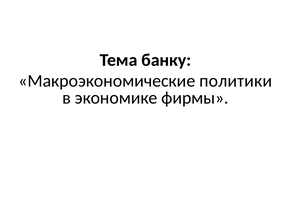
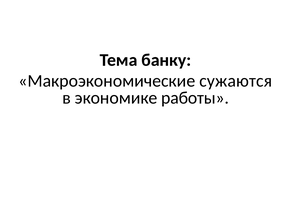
политики: политики -> сужаются (236, 81)
фирмы: фирмы -> работы (195, 98)
